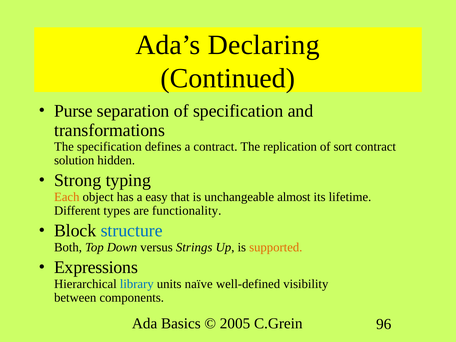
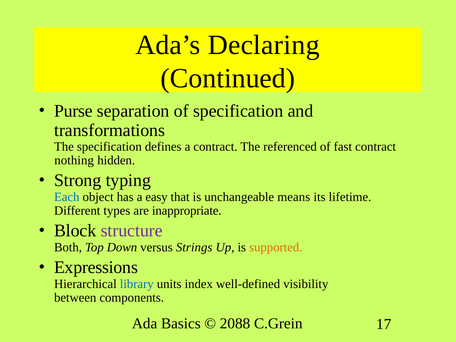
replication: replication -> referenced (290, 147)
sort: sort -> fast (343, 147)
solution: solution -> nothing (74, 160)
Each colour: orange -> blue (67, 197)
almost: almost -> means (294, 197)
functionality: functionality -> inappropriate (187, 211)
structure colour: blue -> purple (132, 231)
naïve: naïve -> index (199, 284)
2005: 2005 -> 2088 (235, 324)
96: 96 -> 17 (384, 324)
